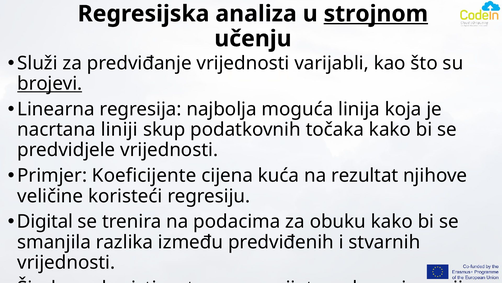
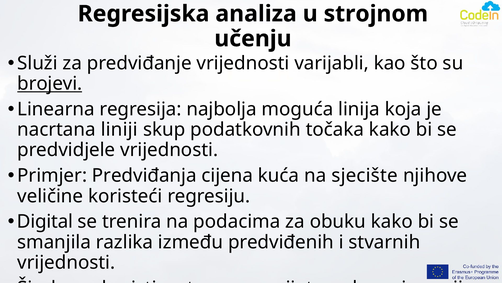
strojnom underline: present -> none (376, 14)
Koeficijente: Koeficijente -> Predviđanja (144, 175)
rezultat: rezultat -> sjecište (365, 175)
